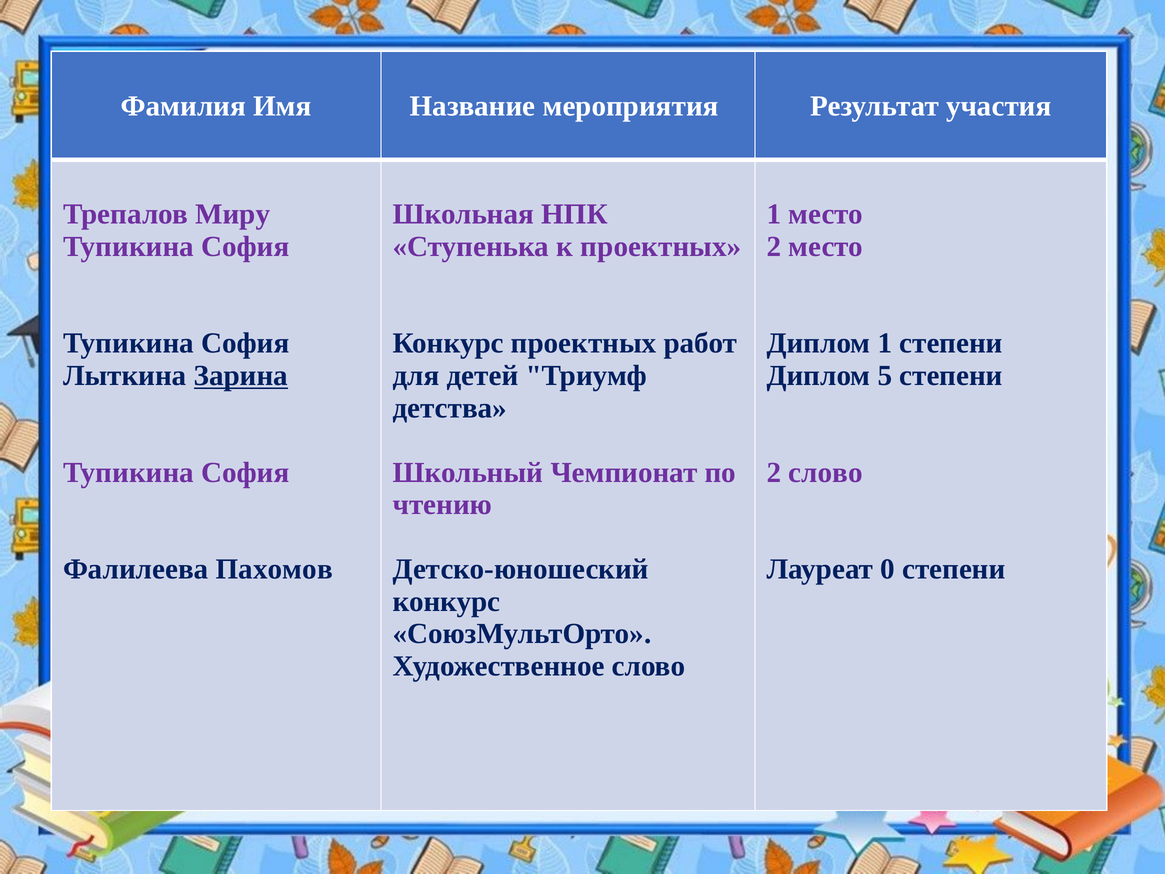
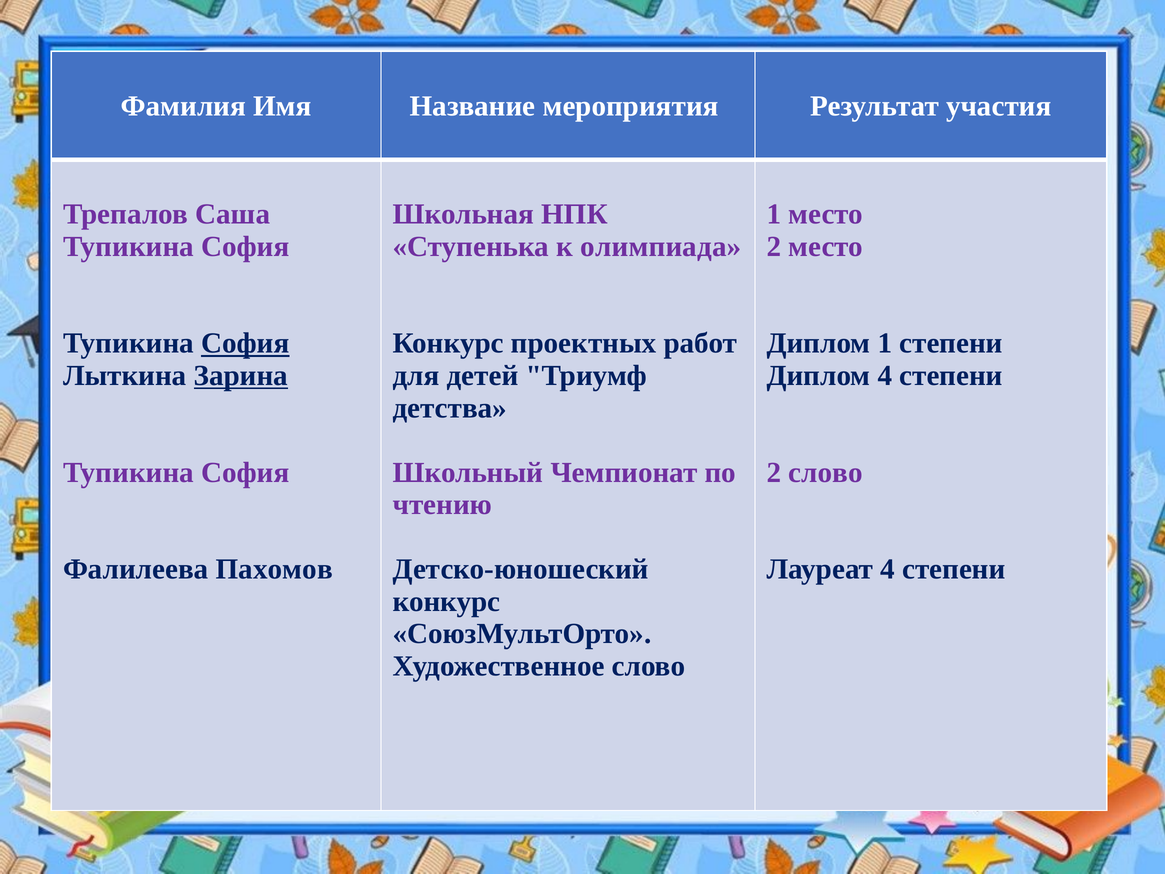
Миру: Миру -> Саша (233, 214)
к проектных: проектных -> олимпиада (661, 247)
София underline: none -> present (245, 343)
Диплом 5: 5 -> 4 (885, 376)
Лауреат 0: 0 -> 4 (888, 569)
